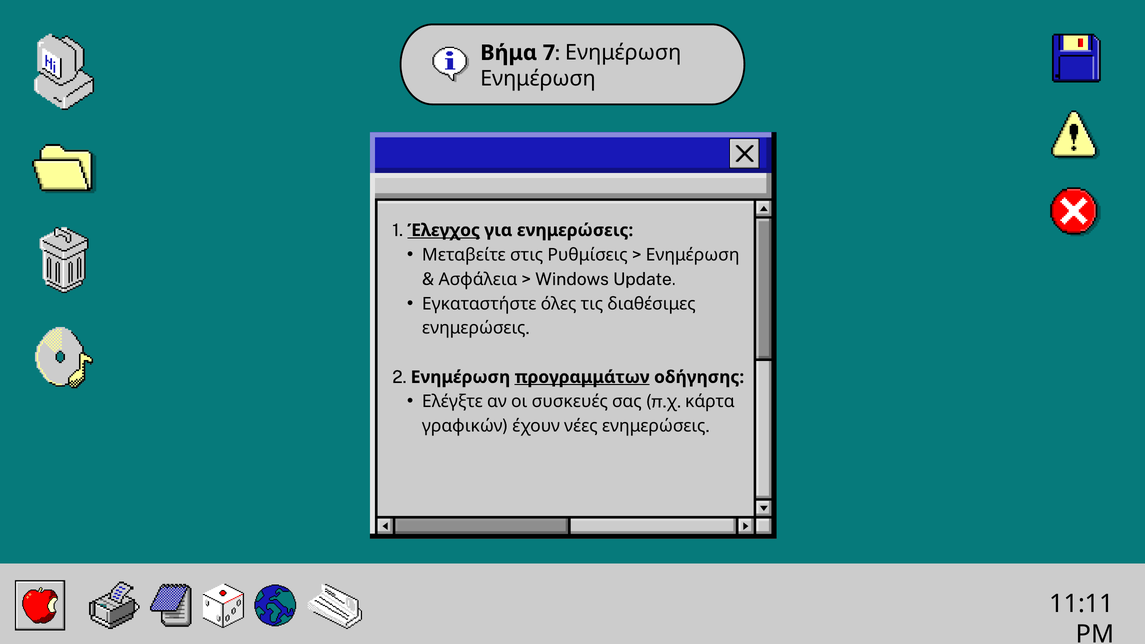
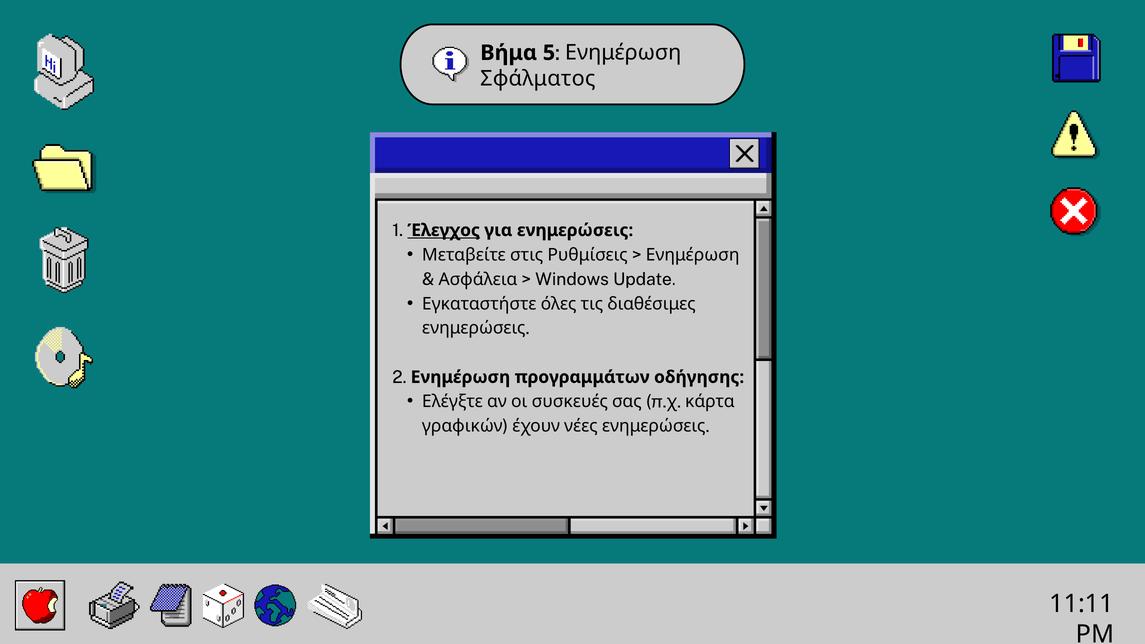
7: 7 -> 5 (549, 53)
Ενημέρωση: Ενημέρωση -> Σφάλματος (538, 79)
προγραμμάτων underline: present -> none (582, 377)
